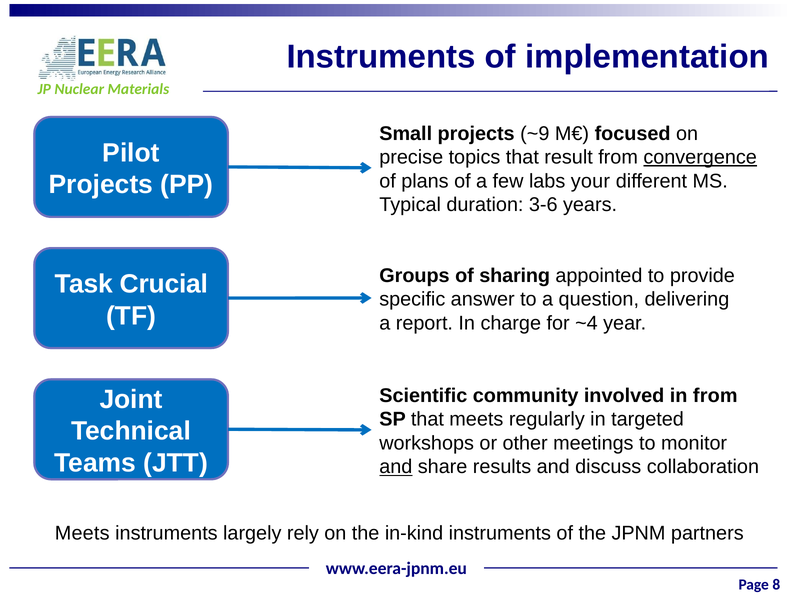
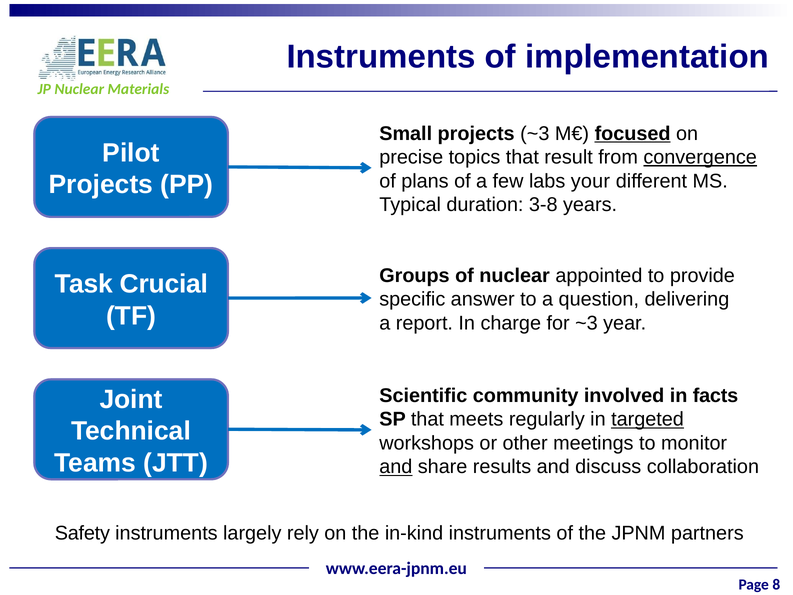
projects ~9: ~9 -> ~3 (535, 133)
focused underline: none -> present (633, 133)
3-6: 3-6 -> 3-8 (543, 205)
of sharing: sharing -> nuclear (515, 275)
for ~4: ~4 -> ~3 (586, 323)
in from: from -> facts (716, 395)
targeted underline: none -> present (648, 419)
Meets: Meets -> Safety (82, 533)
